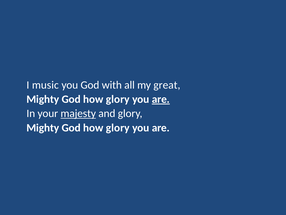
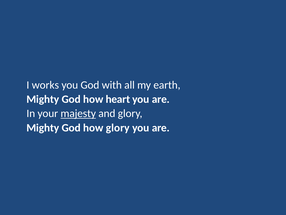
music: music -> works (45, 85)
great: great -> earth (167, 85)
glory: glory -> heart (118, 99)
are underline: present -> none (161, 99)
